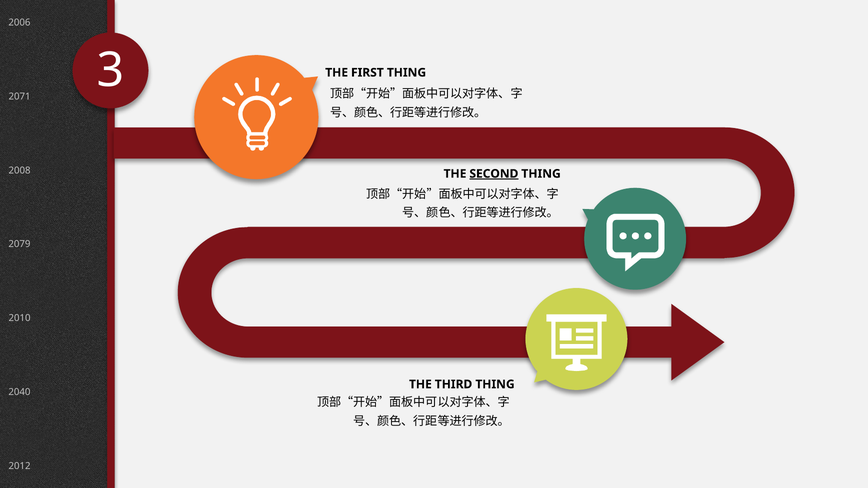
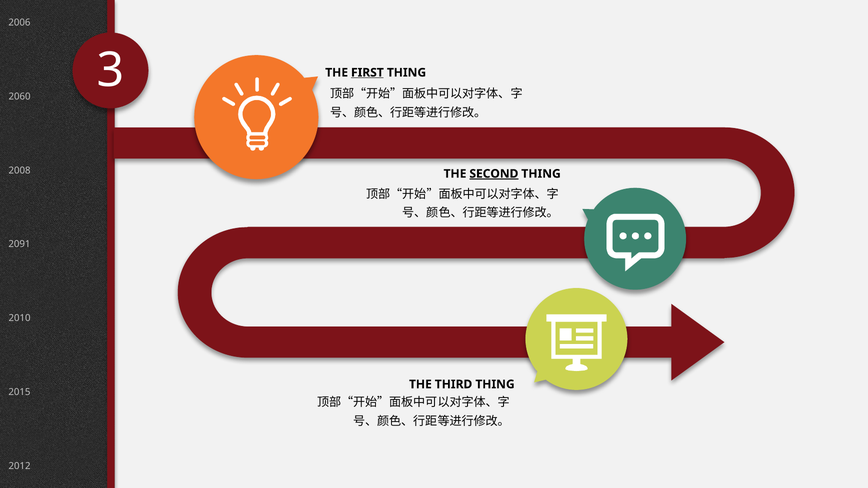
FIRST underline: none -> present (367, 73)
2071: 2071 -> 2060 (20, 97)
2079: 2079 -> 2091 (19, 244)
2040: 2040 -> 2015 (19, 392)
